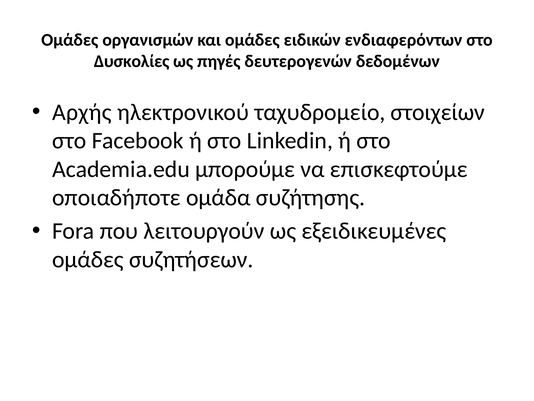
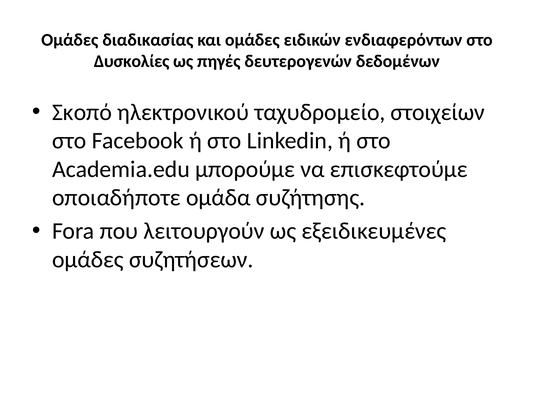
οργανισμών: οργανισμών -> διαδικασίας (148, 40)
Αρχής: Αρχής -> Σκοπό (82, 112)
